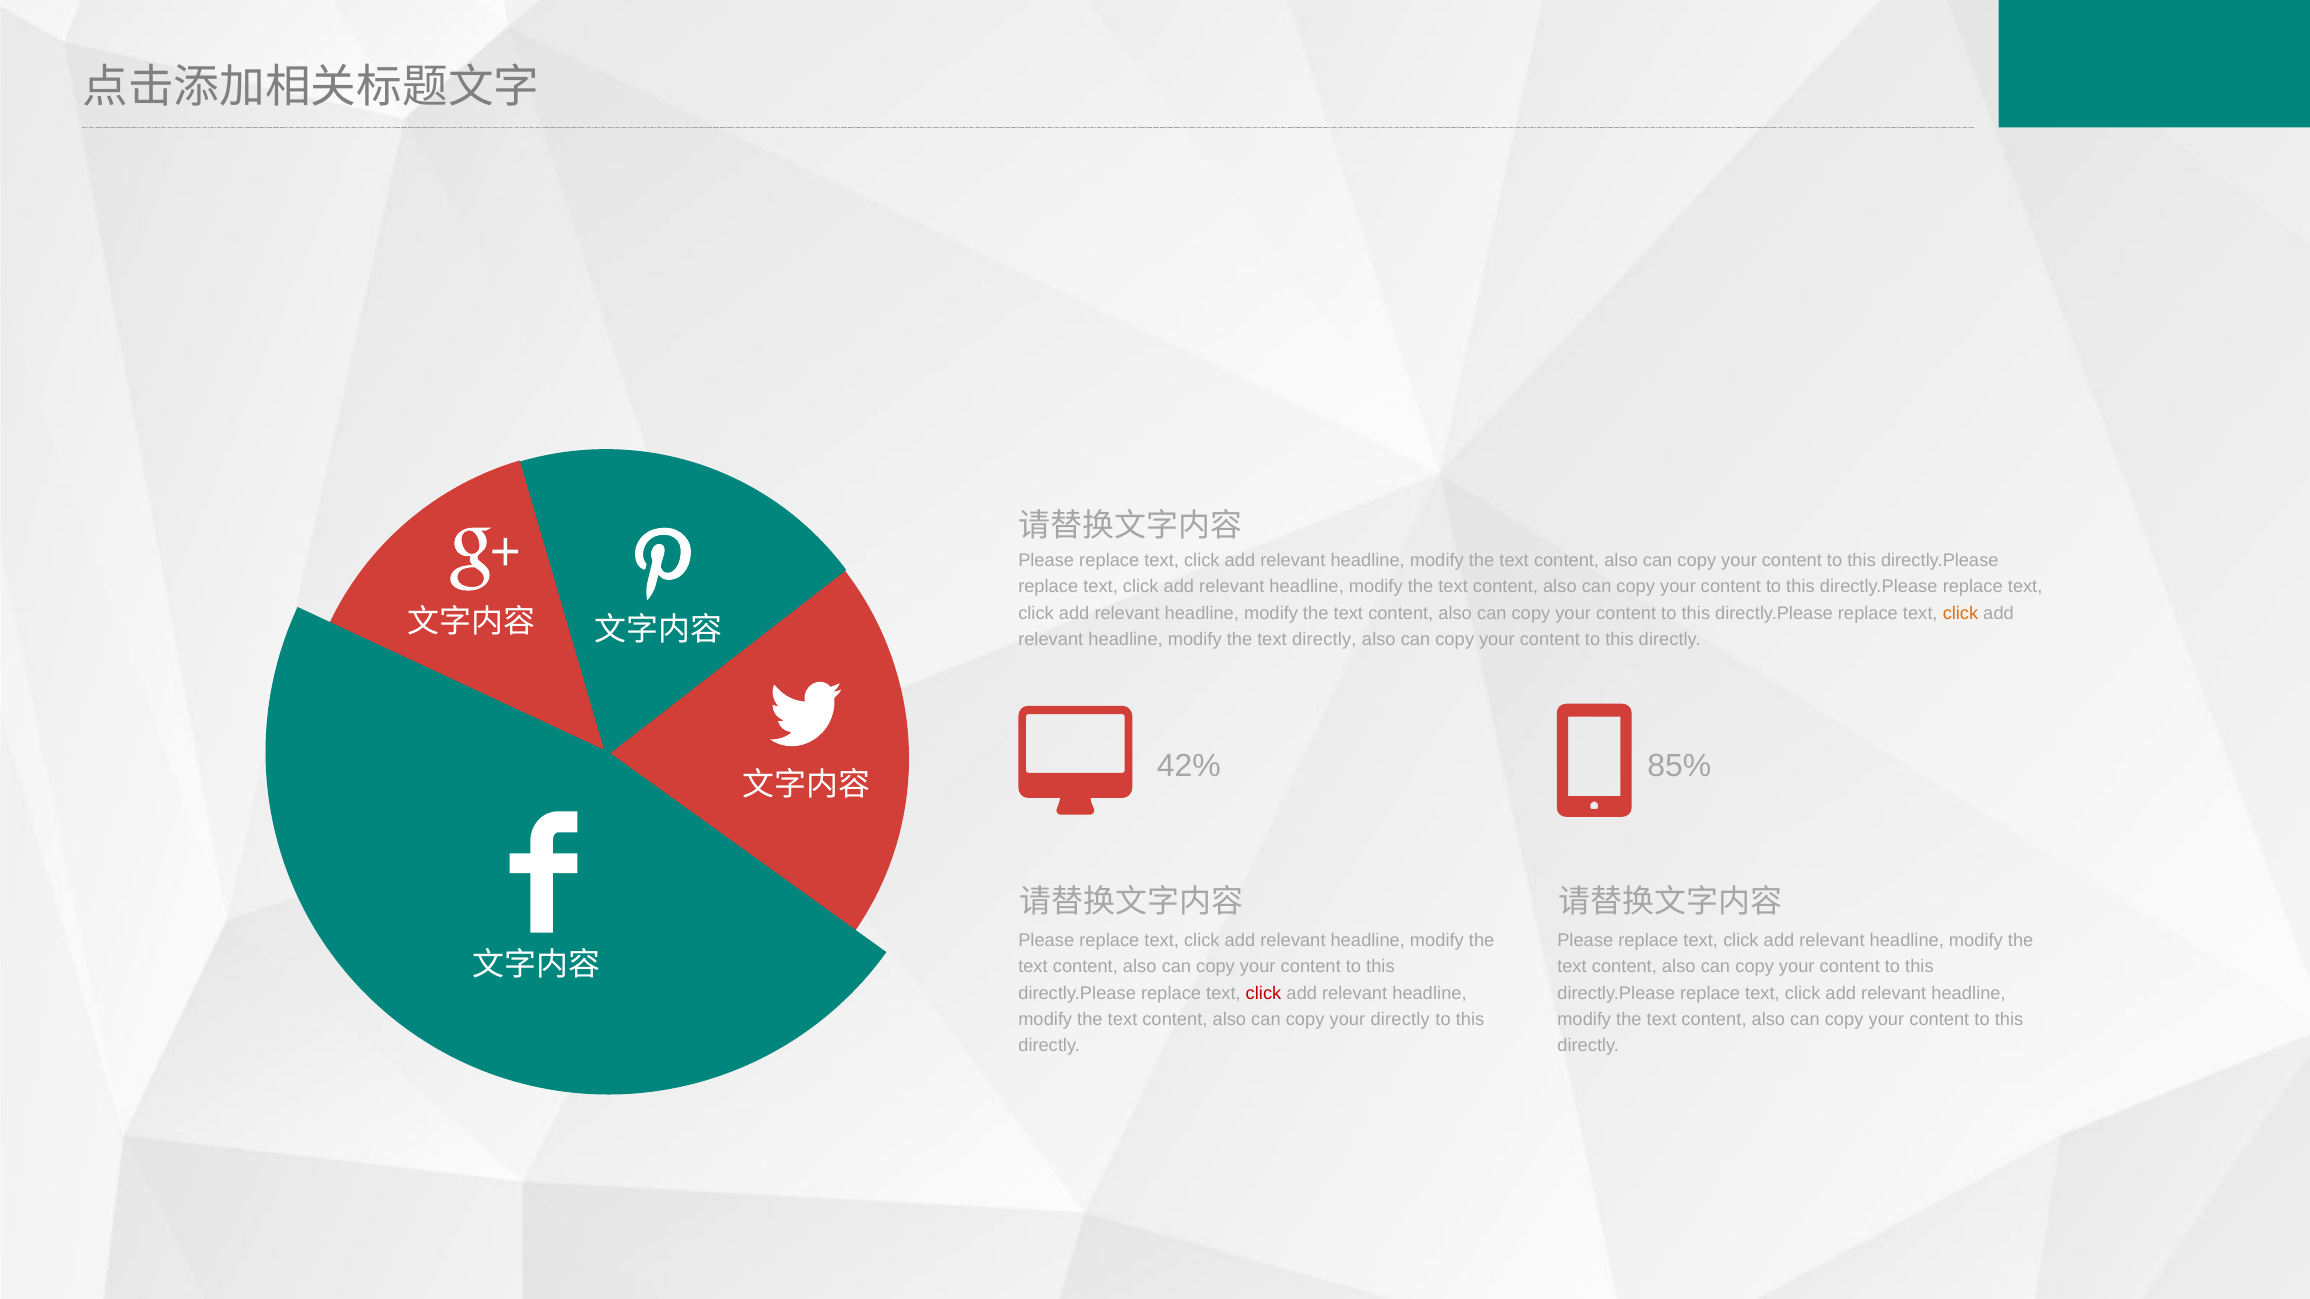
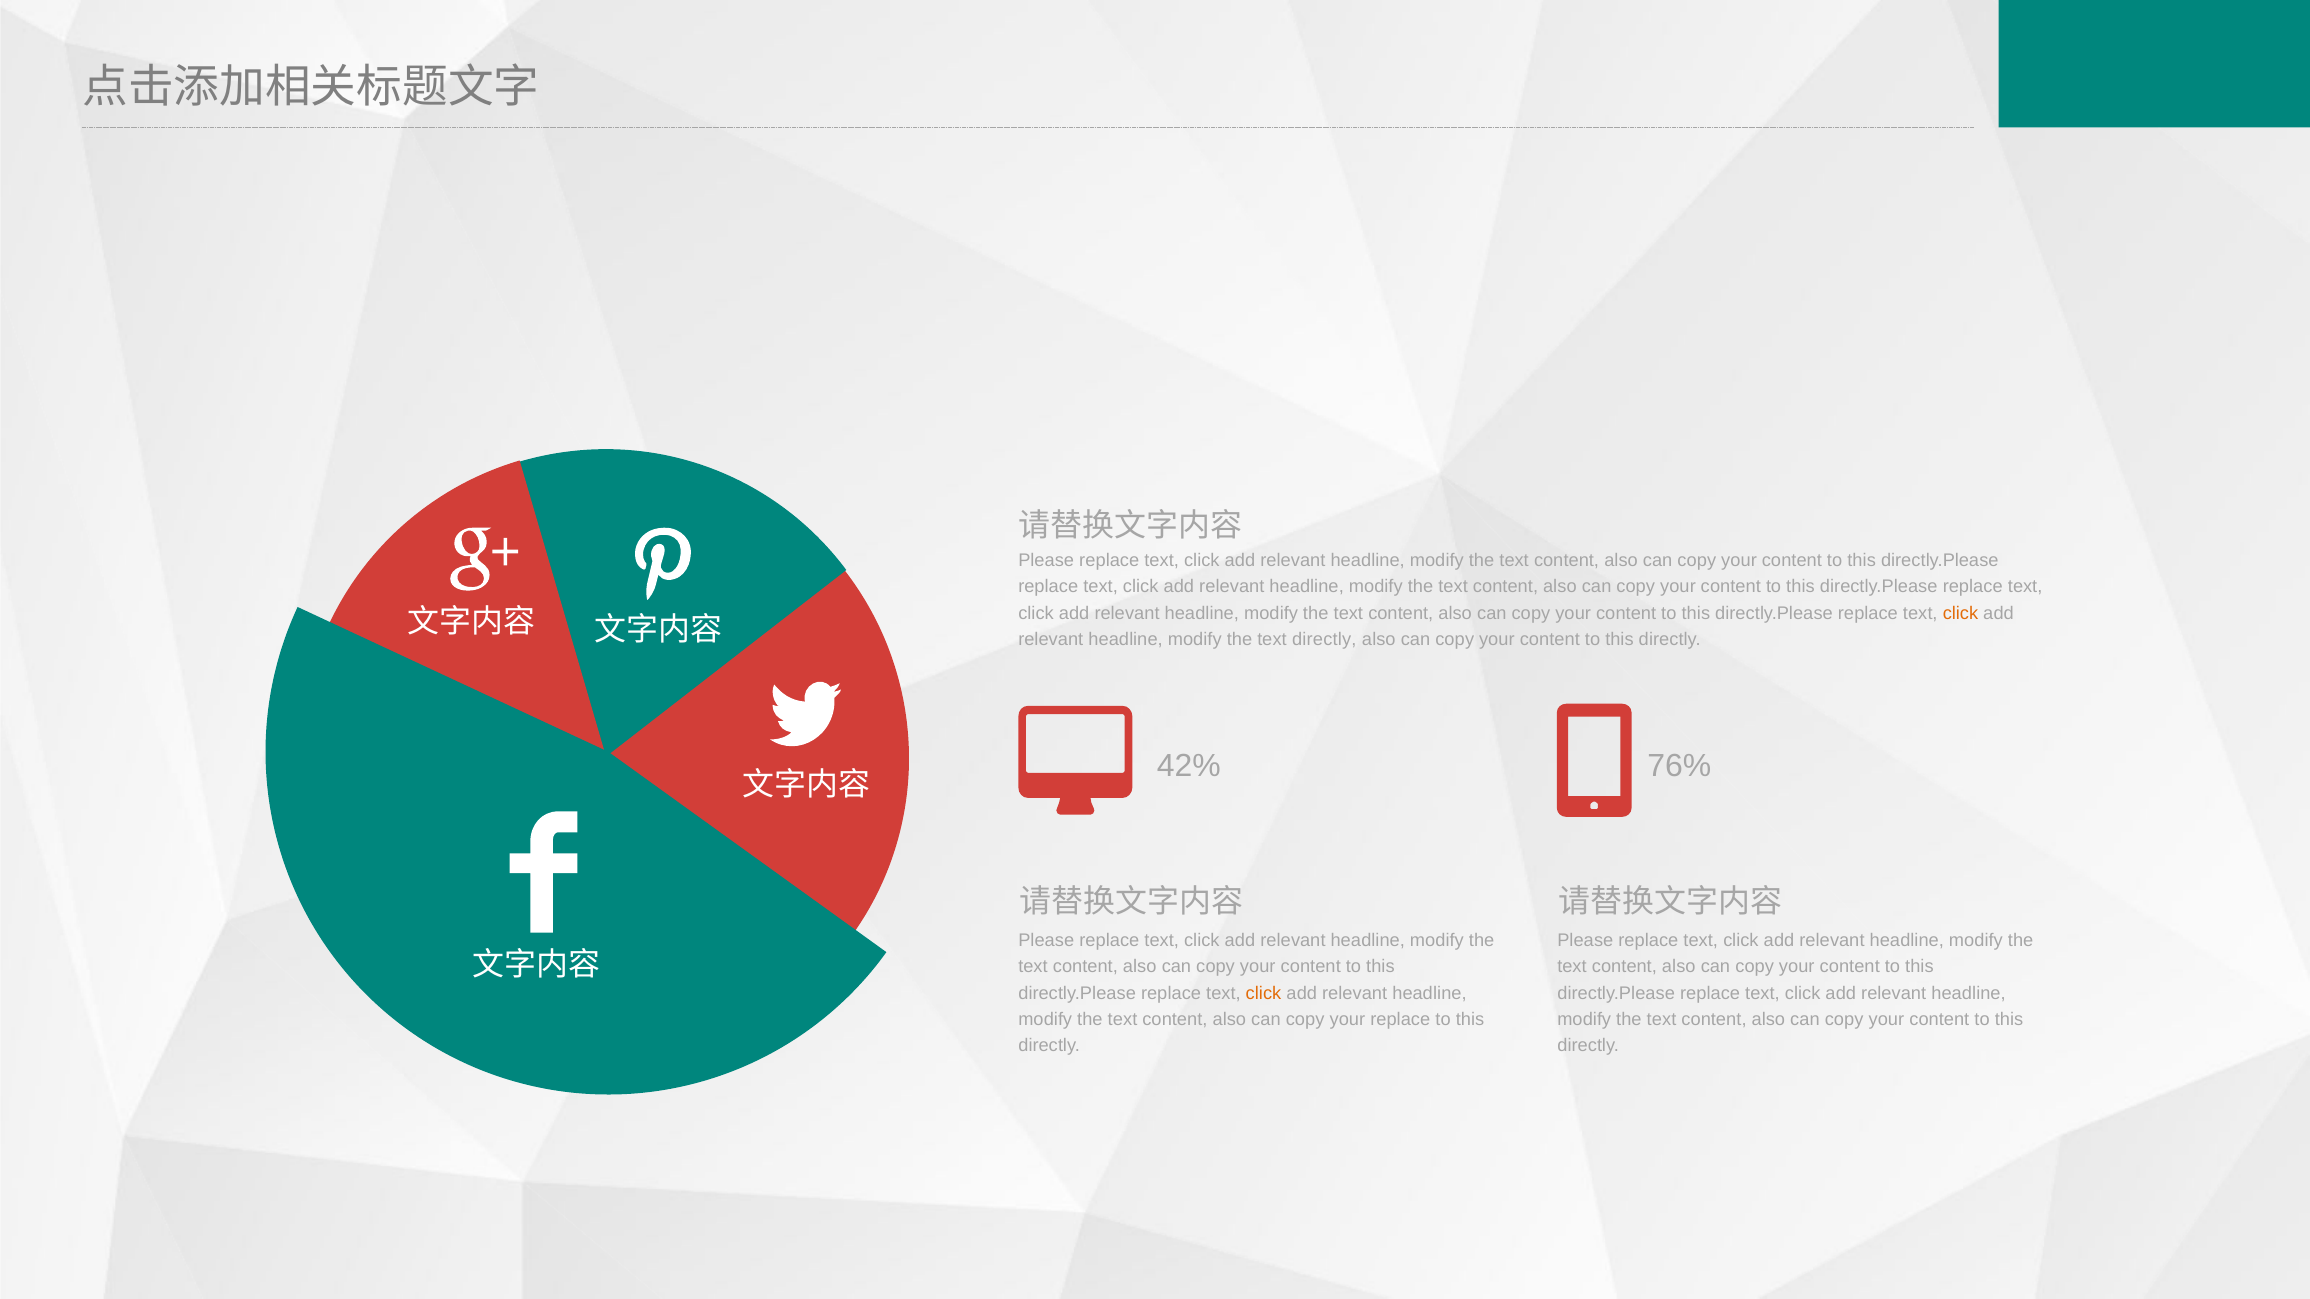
85%: 85% -> 76% (1679, 766)
click colour: red -> orange (1264, 993)
your directly: directly -> replace (1400, 1020)
